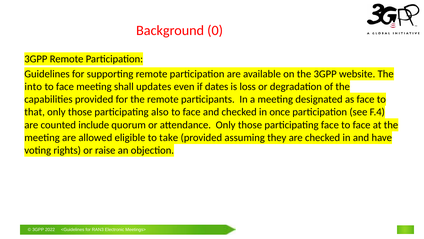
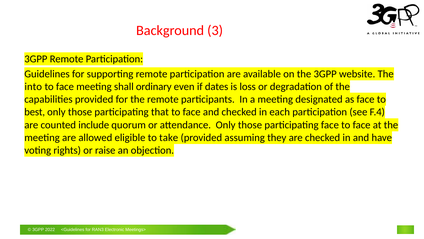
0: 0 -> 3 (215, 30)
updates: updates -> ordinary (154, 86)
that: that -> best (35, 112)
also: also -> that (160, 112)
once: once -> each (280, 112)
